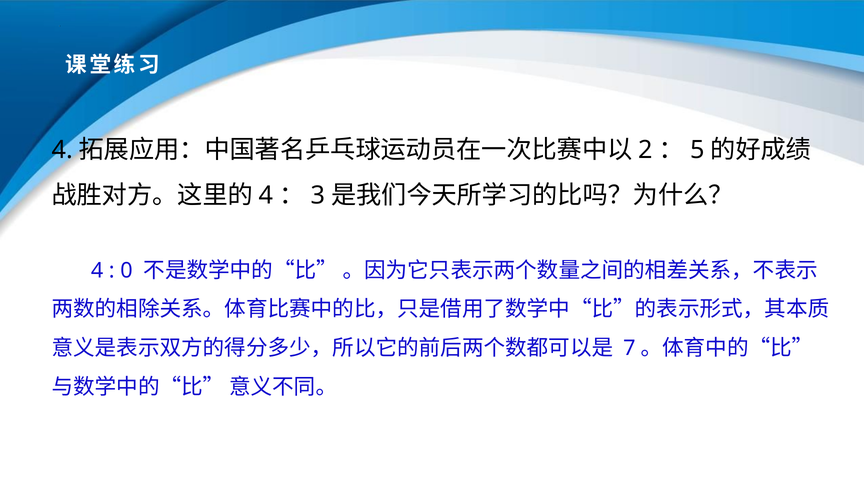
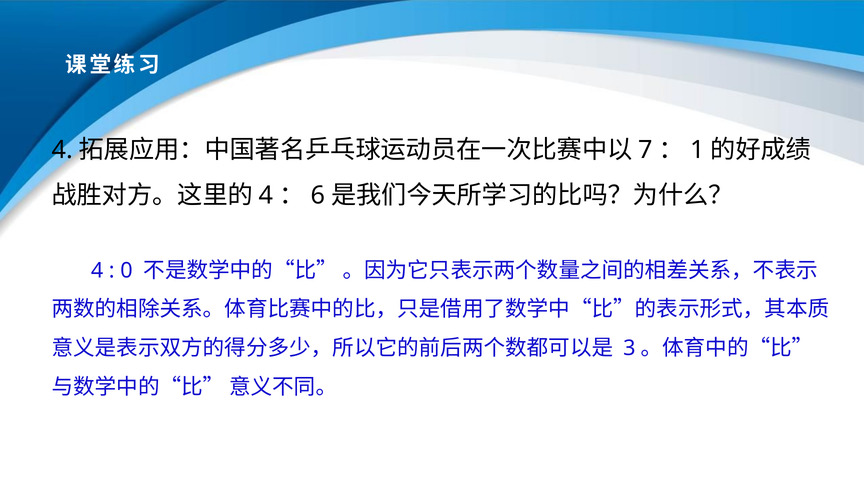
2: 2 -> 7 (646, 150)
5: 5 -> 1 (697, 150)
3: 3 -> 6 (318, 195)
7: 7 -> 3 (629, 348)
